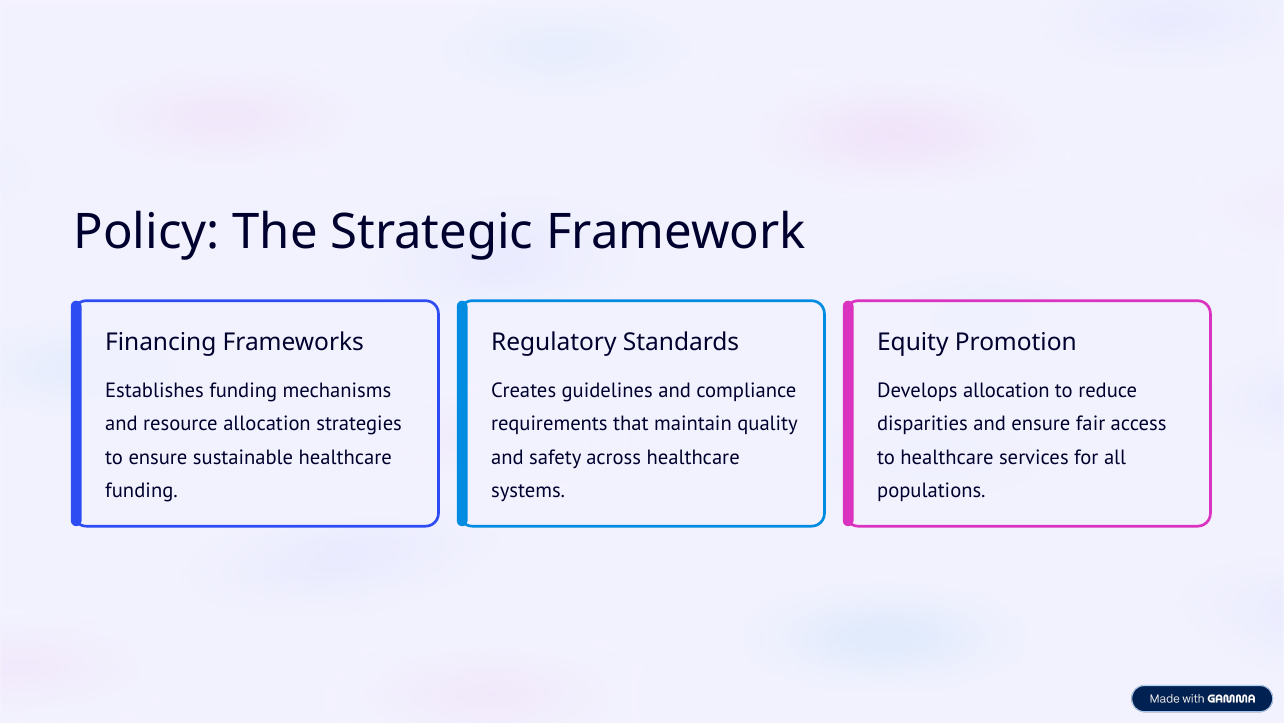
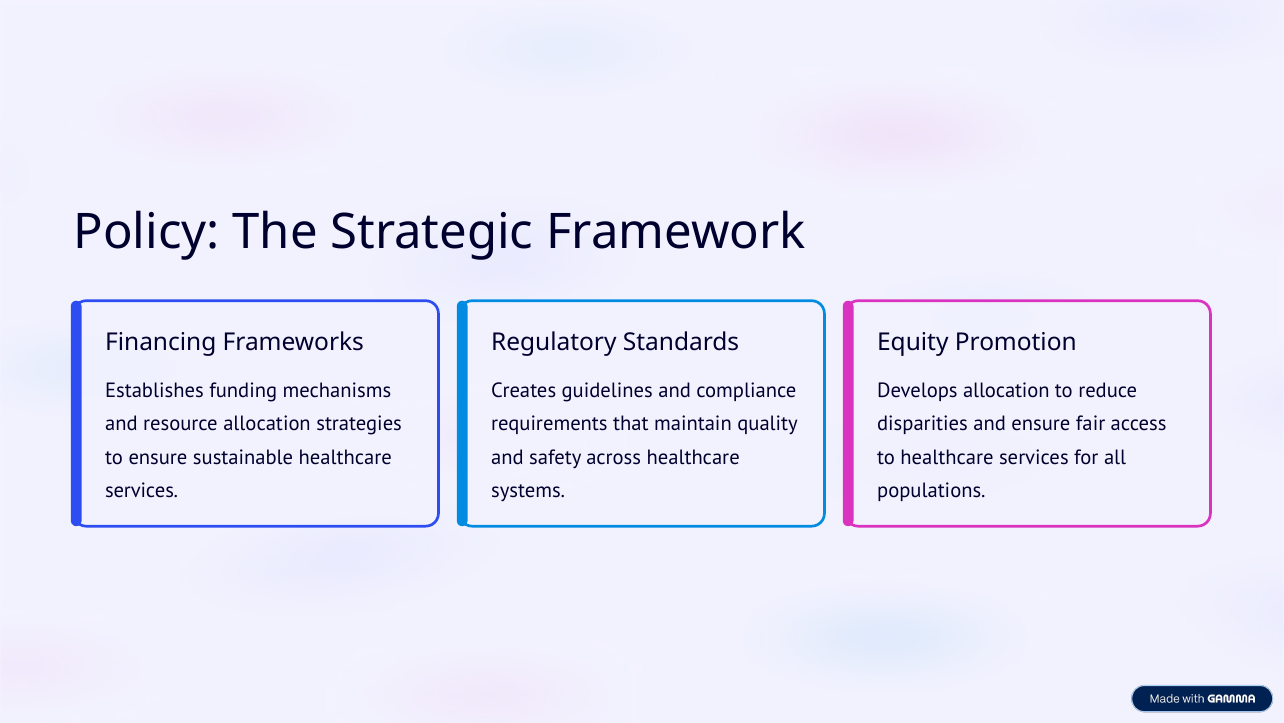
funding: funding -> services (142, 490)
